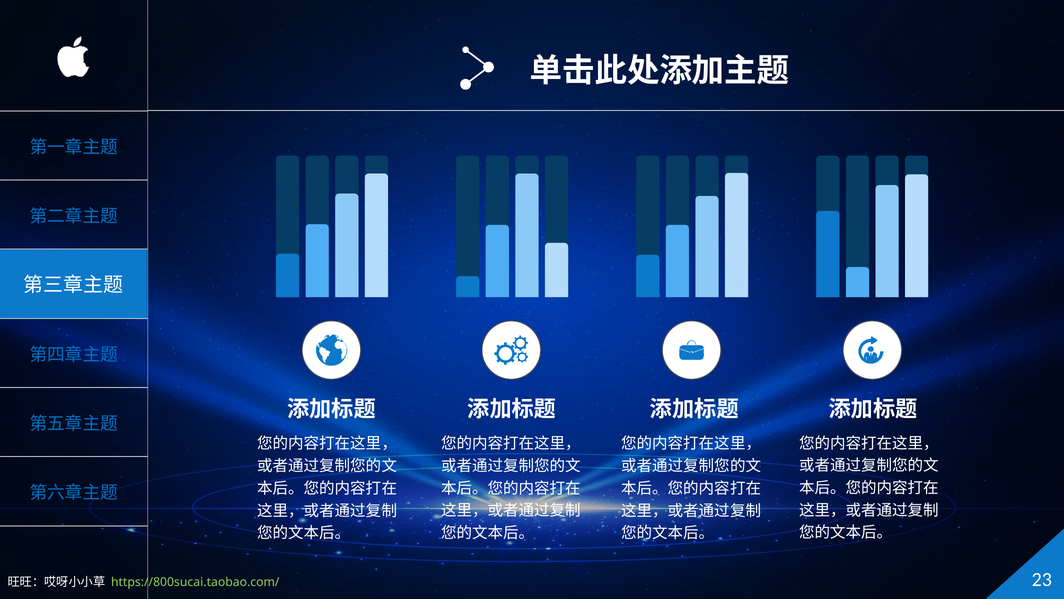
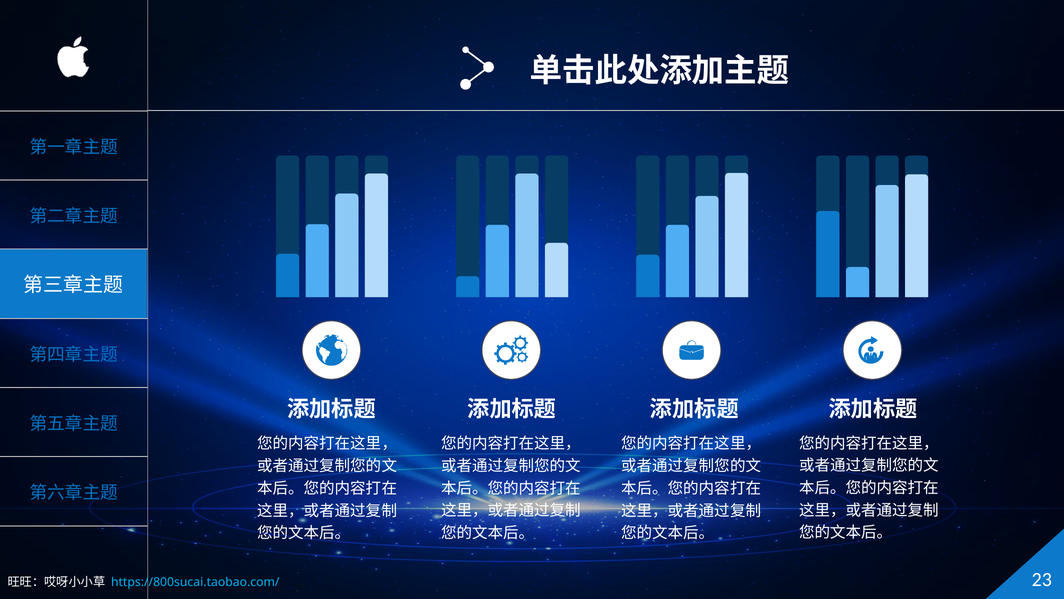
https://800sucai.taobao.com/ colour: light green -> light blue (195, 582)
